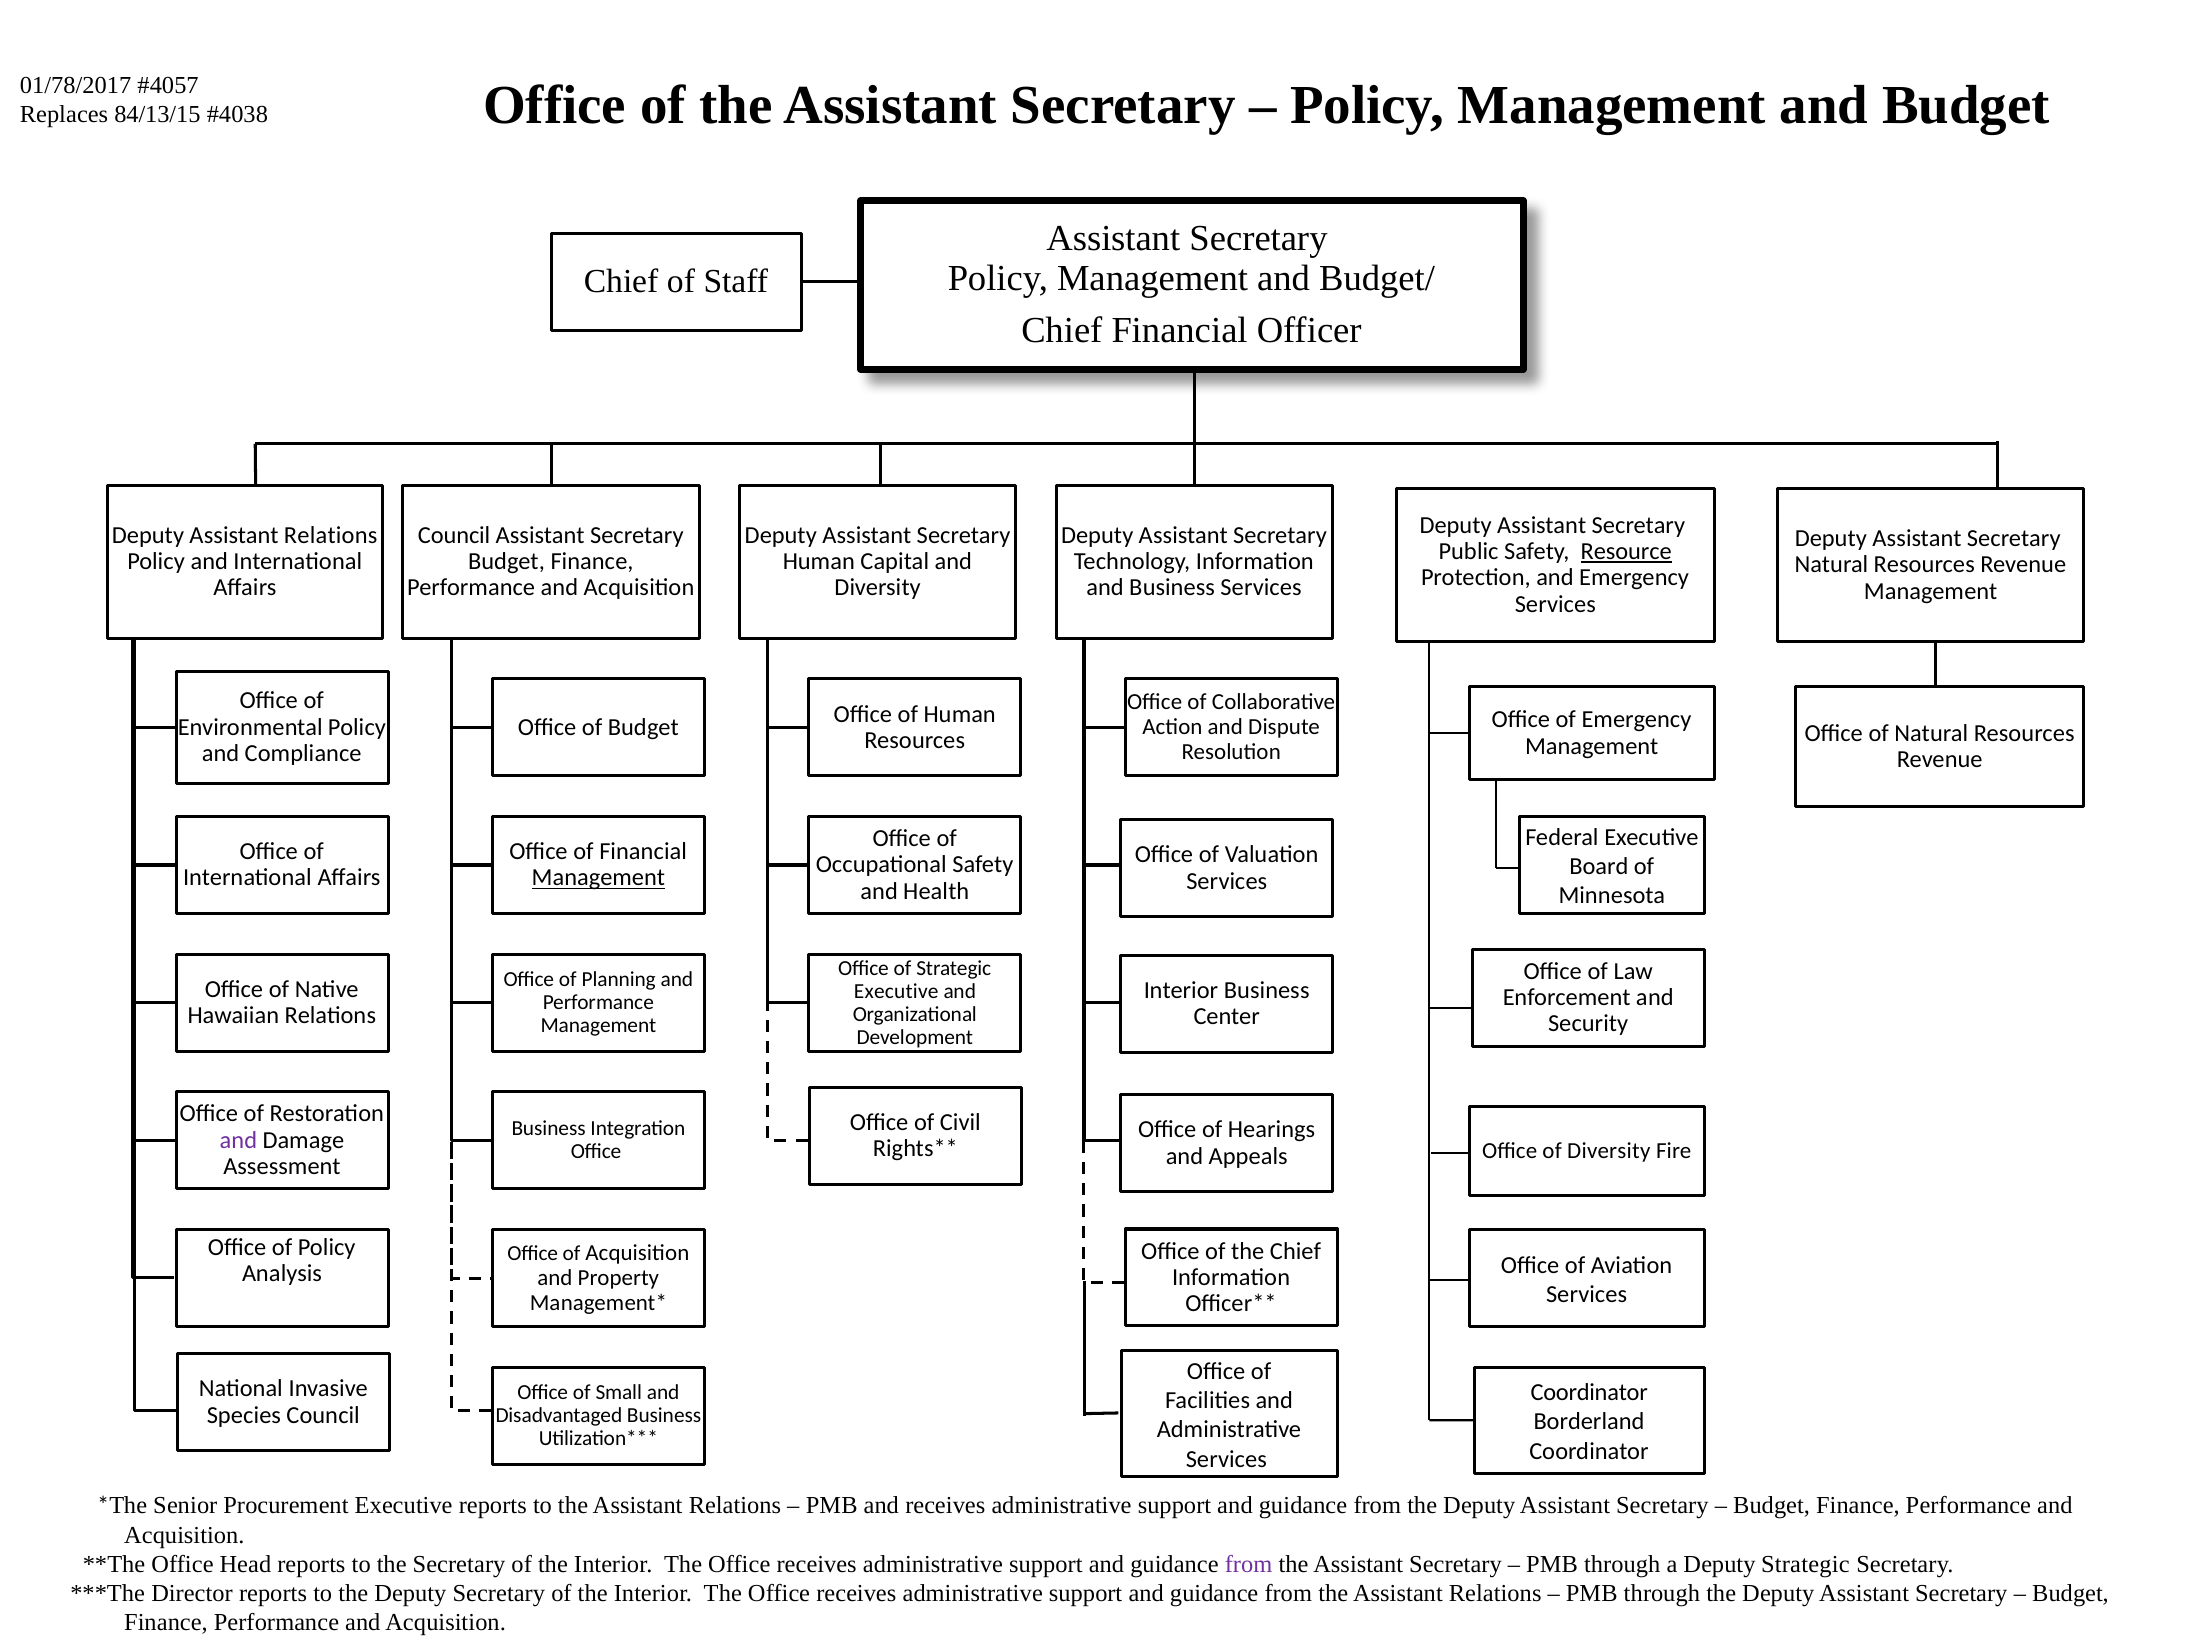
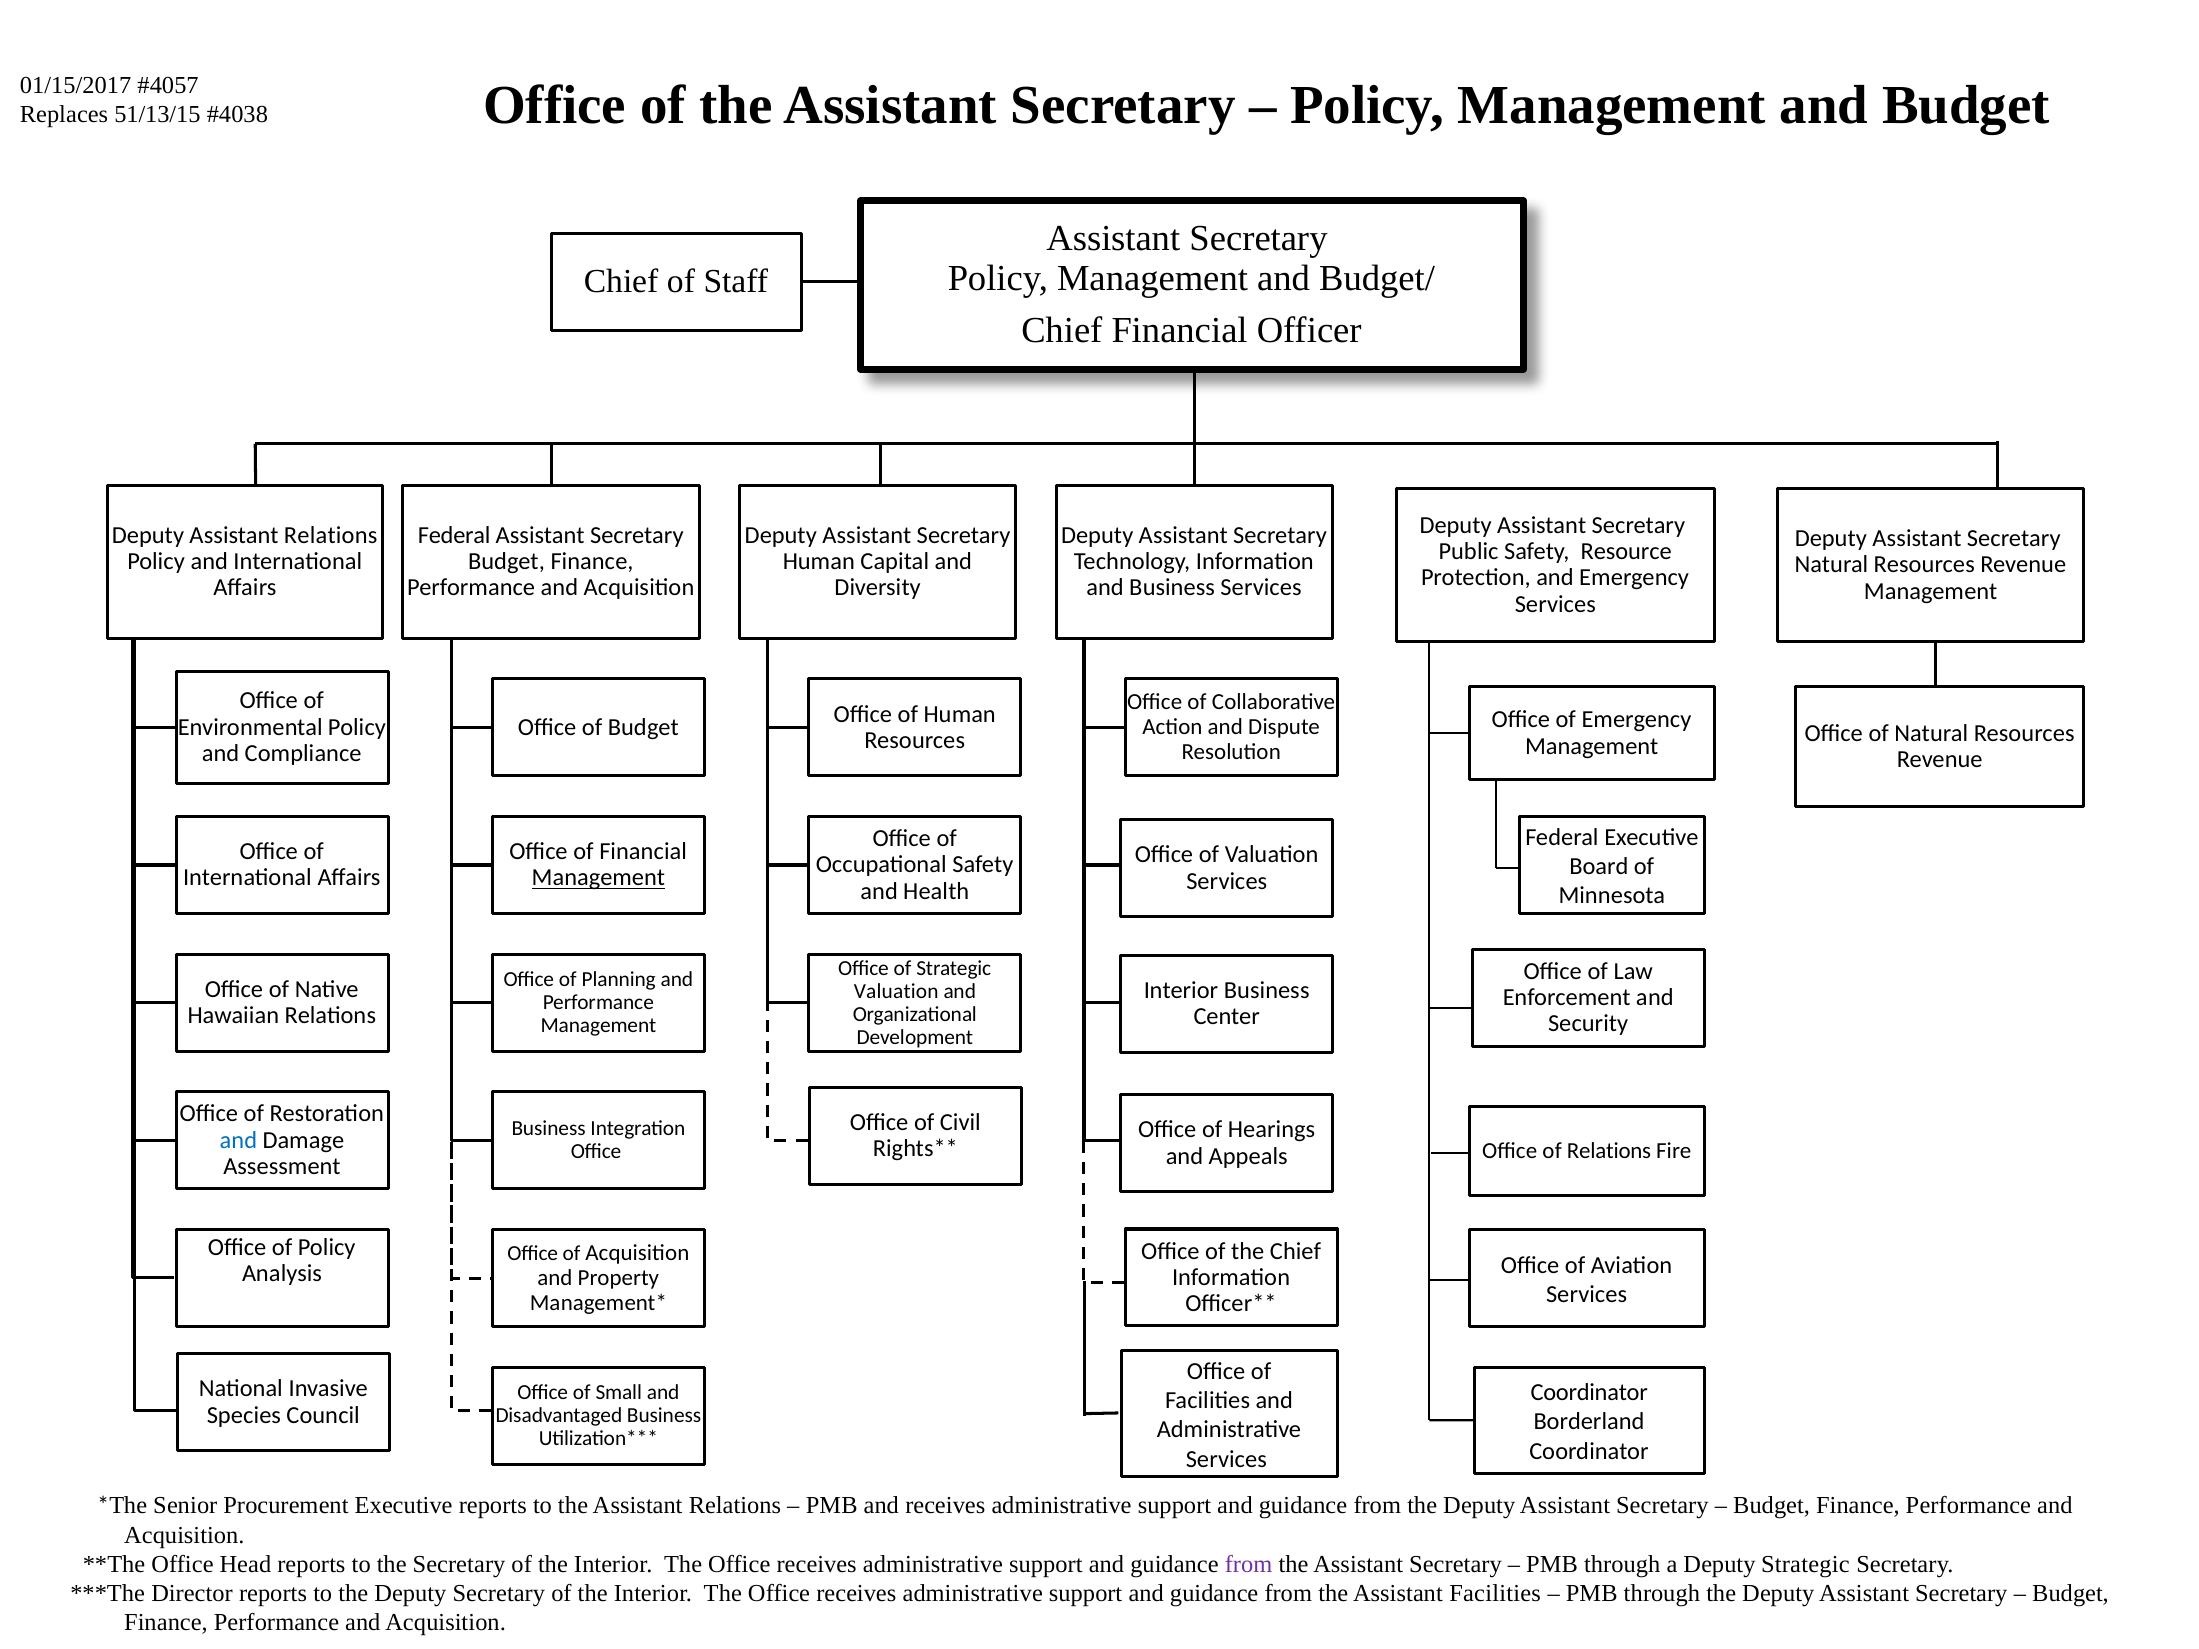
01/78/2017: 01/78/2017 -> 01/15/2017 (76, 85)
84/13/15: 84/13/15 -> 51/13/15 (157, 114)
Council: Council -> Federal (454, 535)
Resource underline: present -> none (1626, 552)
Executive: Executive -> Valuation (896, 991)
and colour: purple -> blue (238, 1140)
of Diversity: Diversity -> Relations (1609, 1151)
from the Assistant Relations: Relations -> Facilities (1495, 1594)
